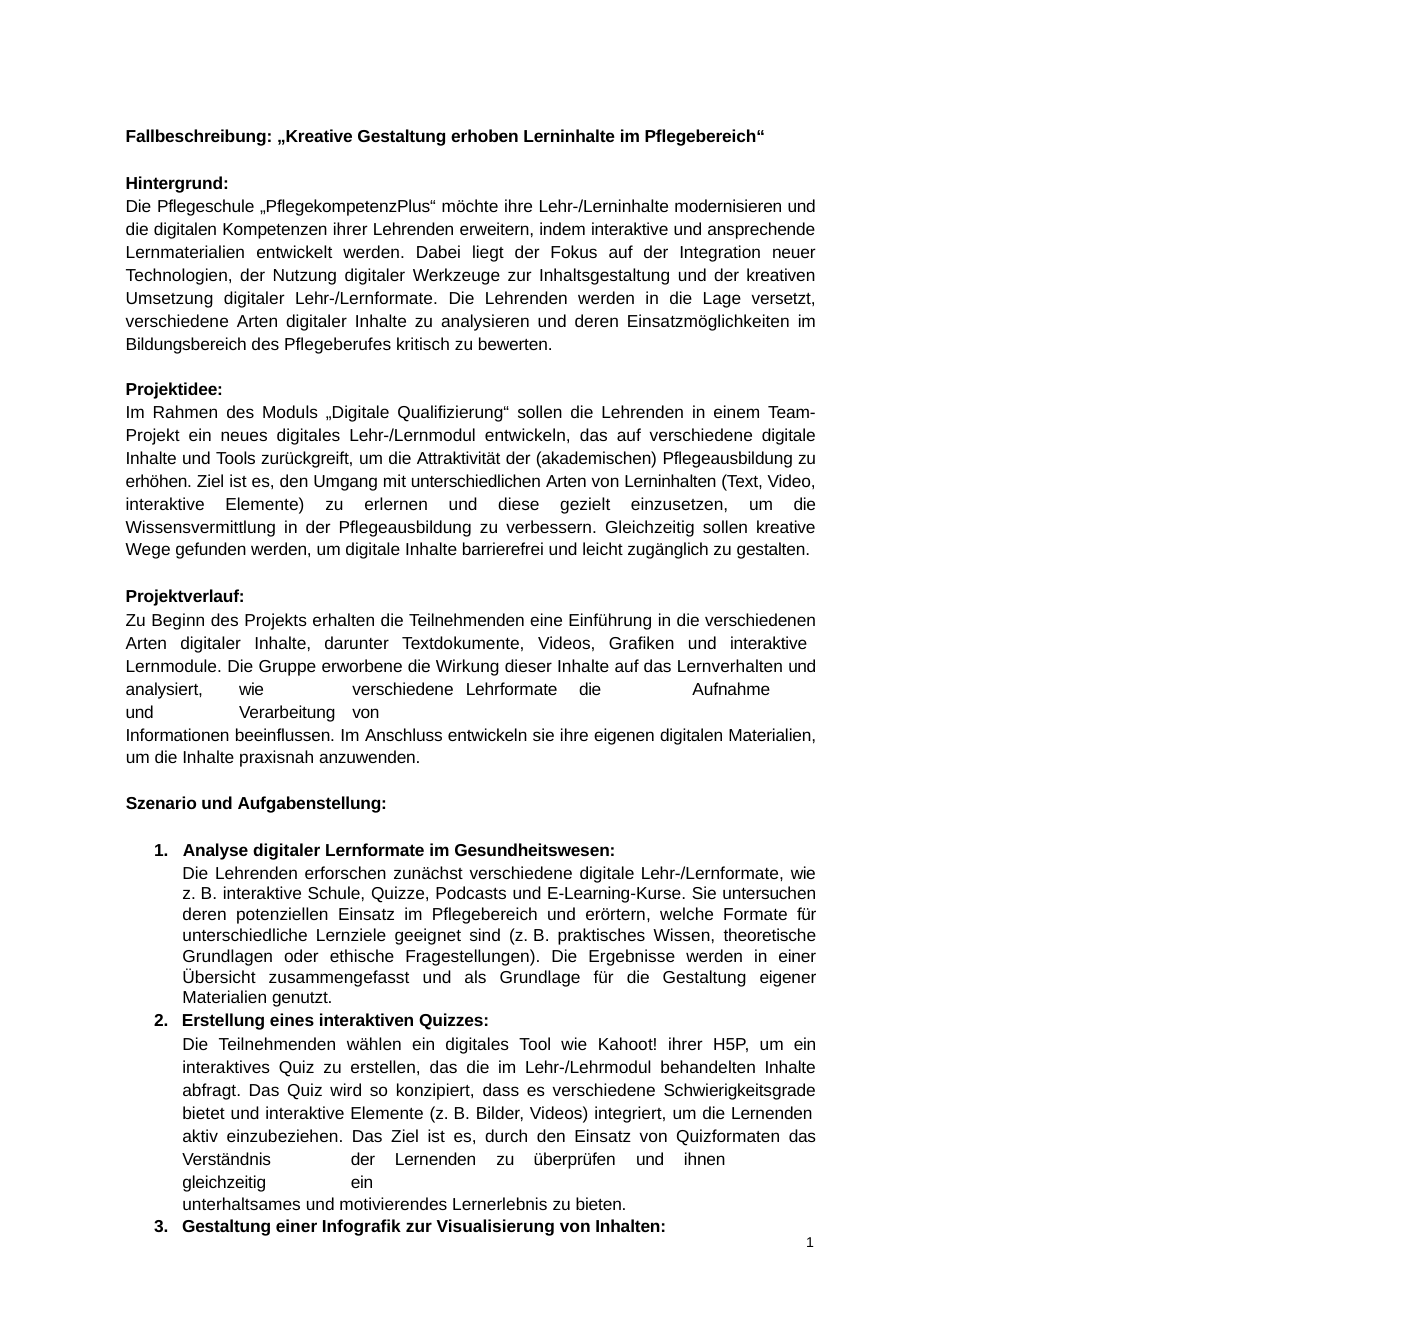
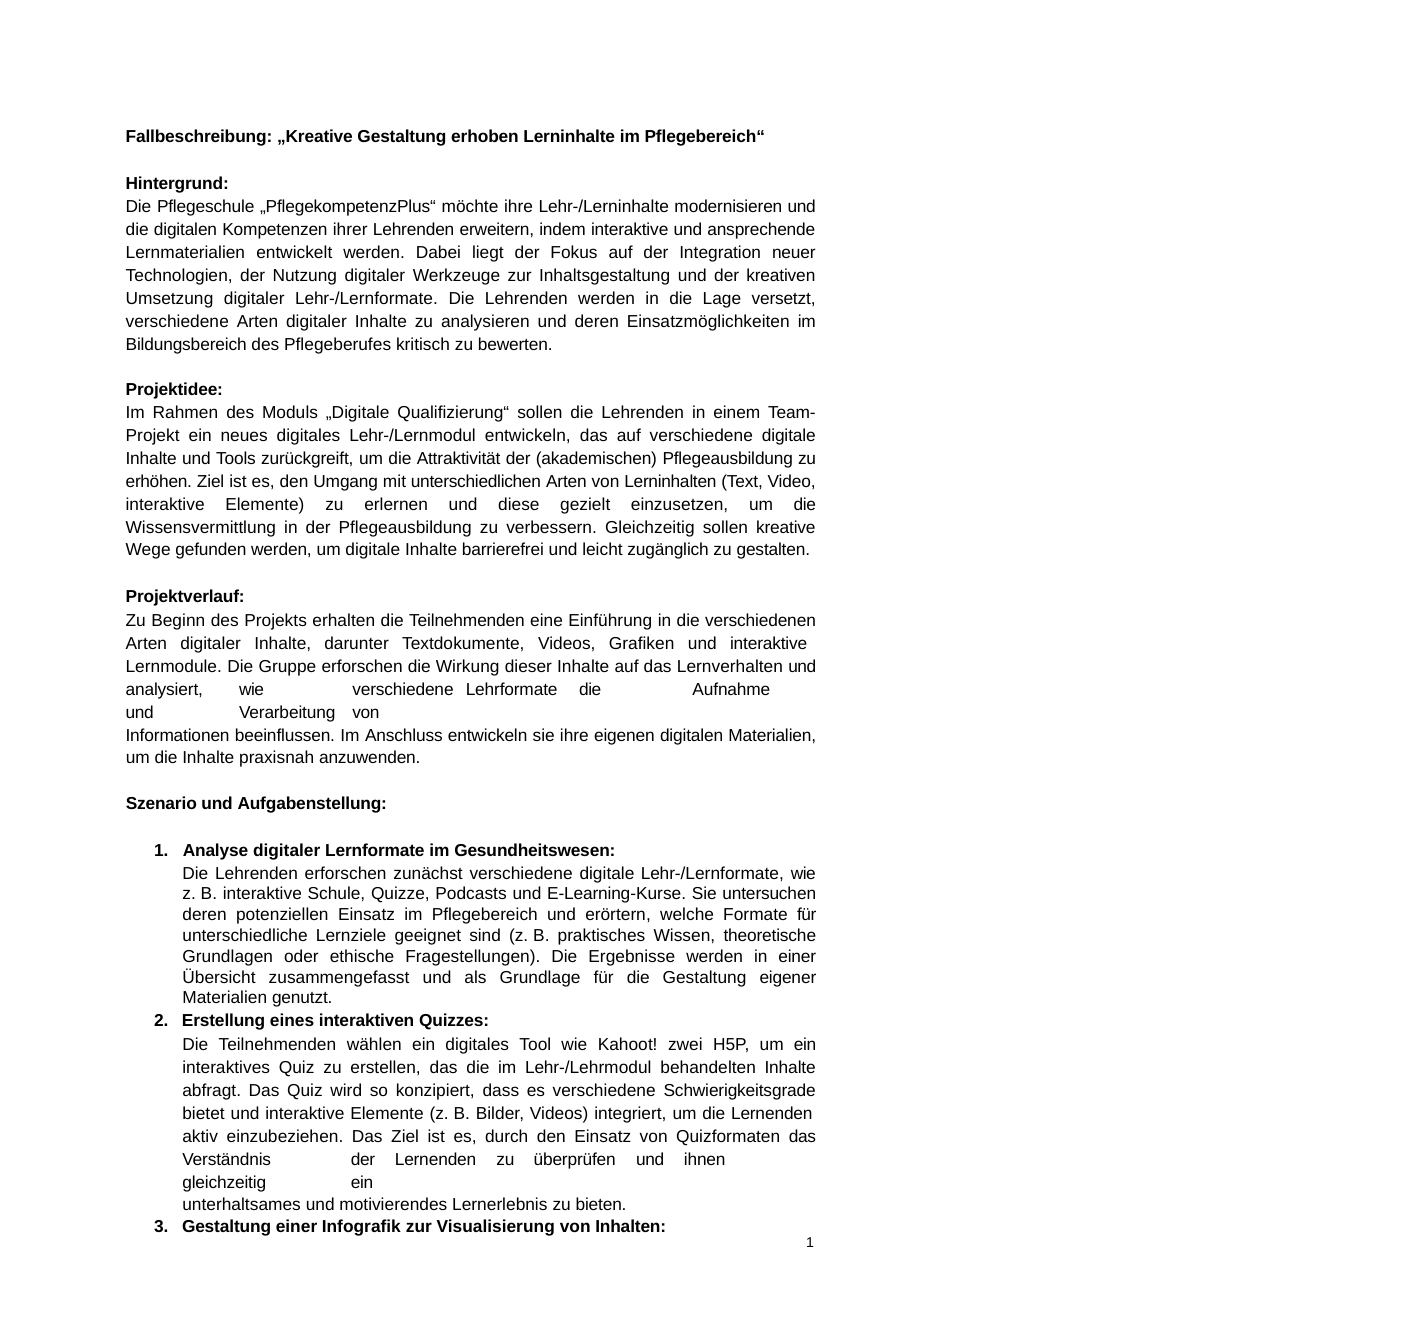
Gruppe erworbene: erworbene -> erforschen (362, 667)
Kahoot ihrer: ihrer -> zwei (685, 1045)
